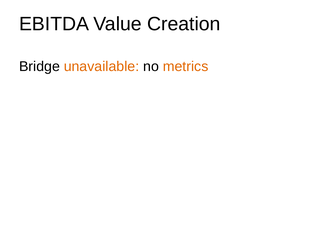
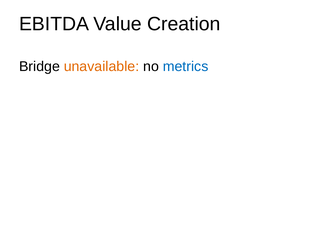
metrics colour: orange -> blue (186, 67)
